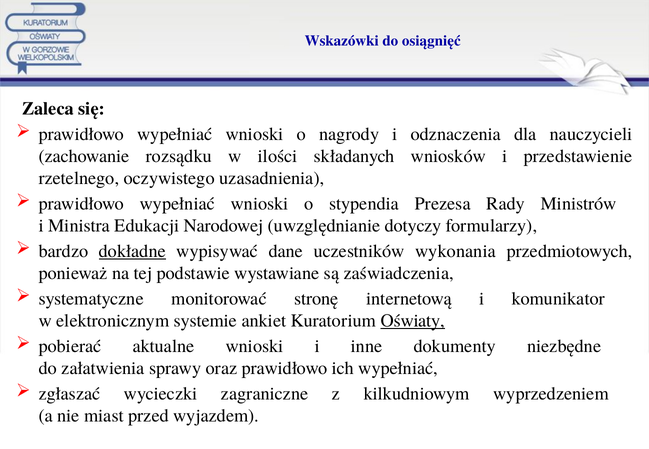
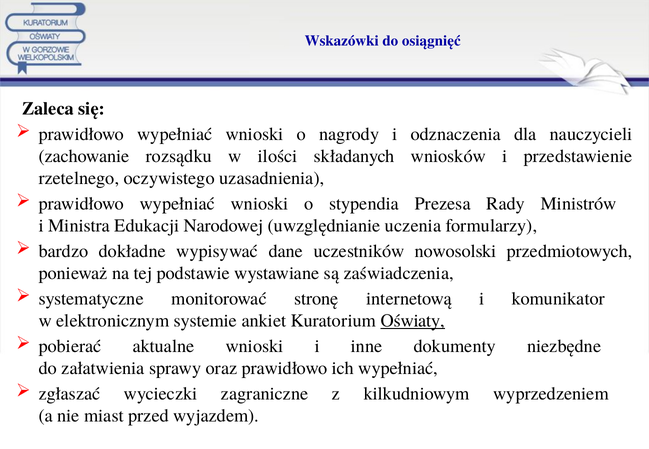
dotyczy: dotyczy -> uczenia (413, 226)
dokładne underline: present -> none (132, 251)
wykonania: wykonania -> nowosolski (456, 251)
